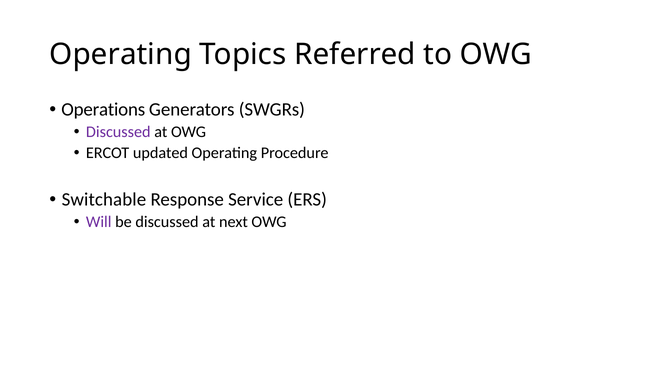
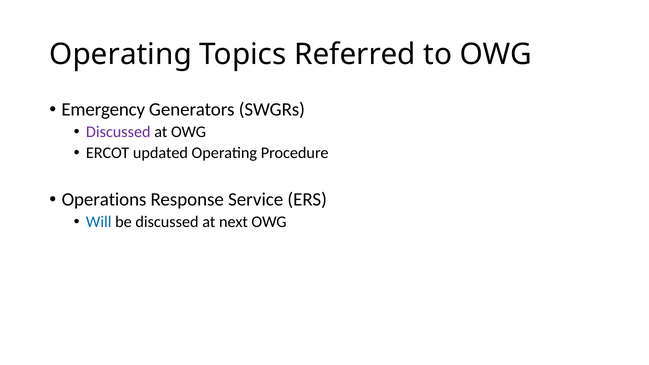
Operations: Operations -> Emergency (103, 110)
Switchable: Switchable -> Operations (104, 200)
Will colour: purple -> blue (99, 222)
